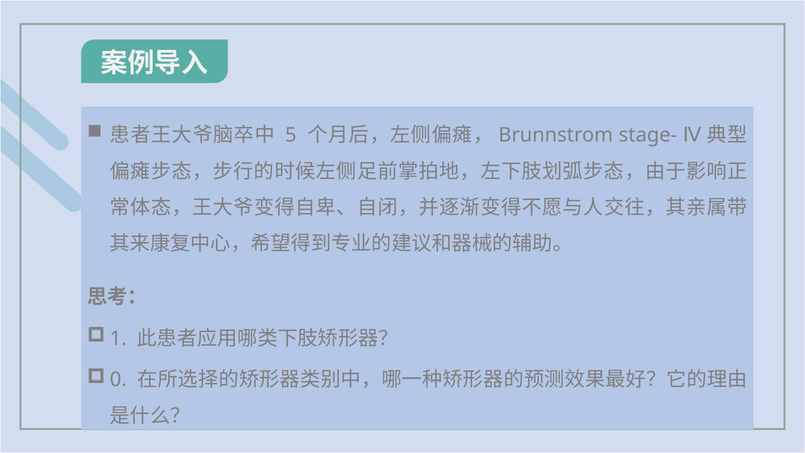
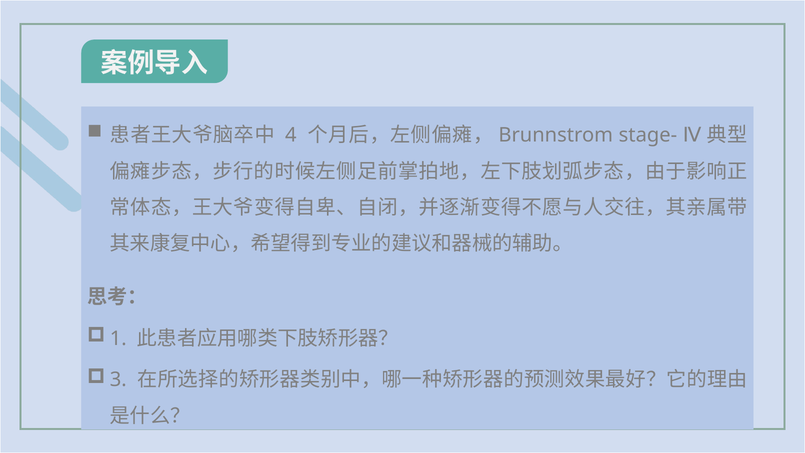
5: 5 -> 4 (291, 135)
0: 0 -> 3 (118, 380)
